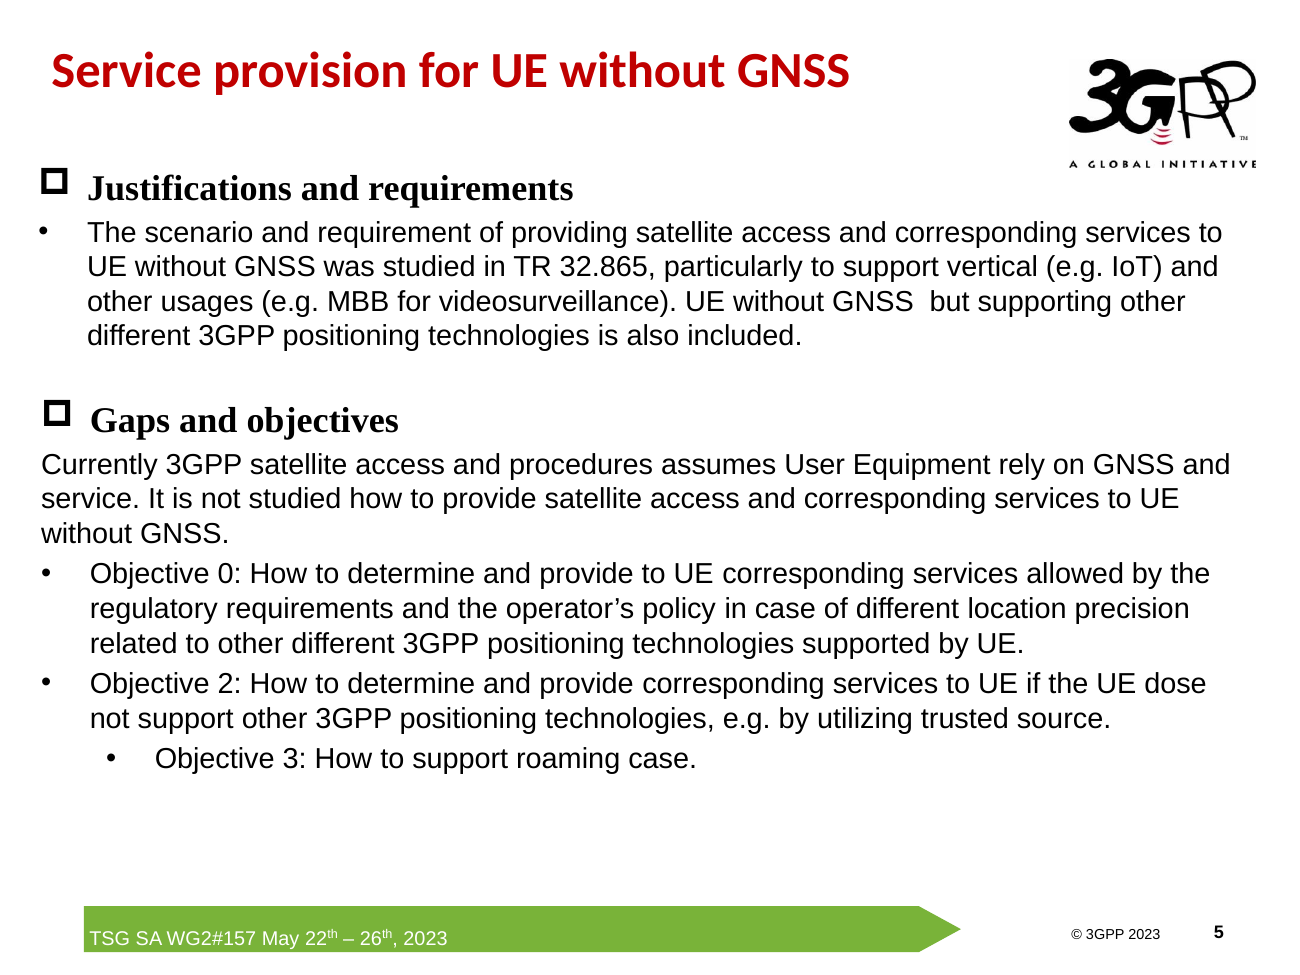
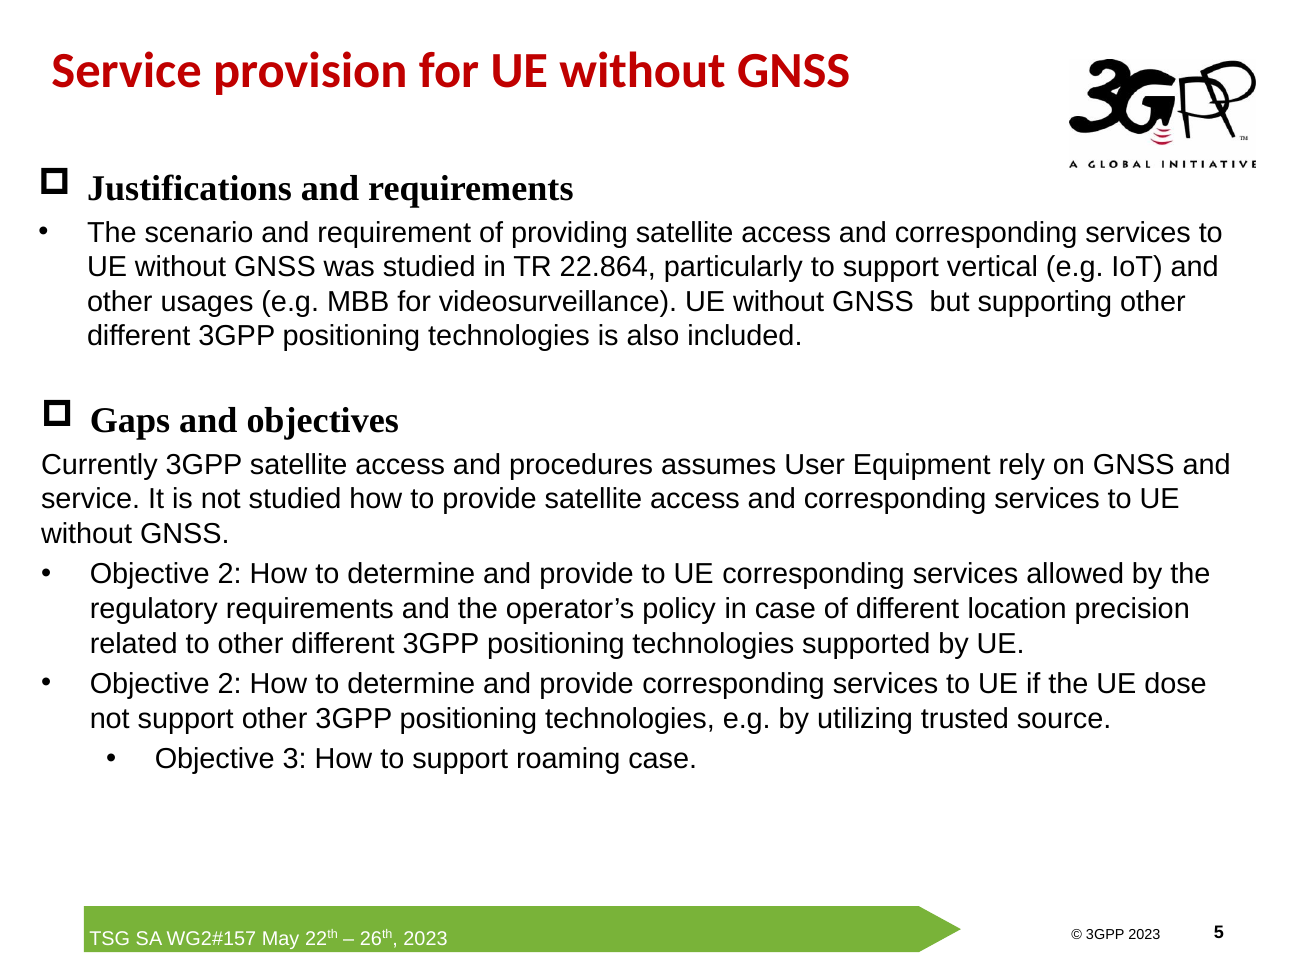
32.865: 32.865 -> 22.864 (608, 267)
0: 0 -> 2 (230, 574)
